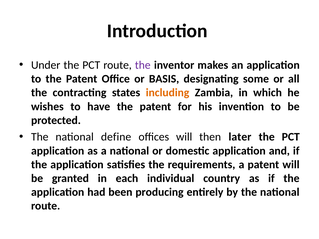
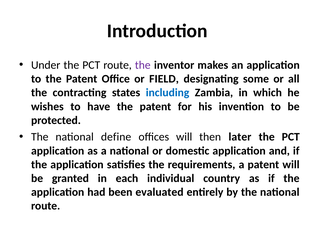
BASIS: BASIS -> FIELD (164, 79)
including colour: orange -> blue (168, 93)
producing: producing -> evaluated (159, 192)
